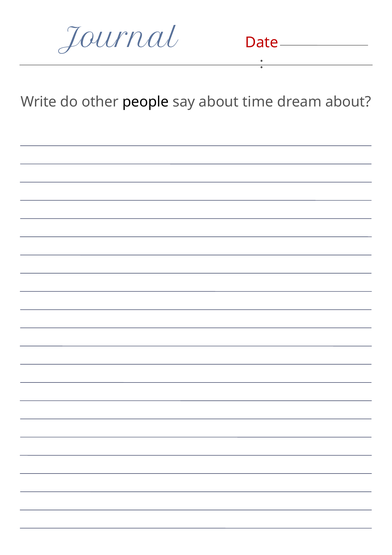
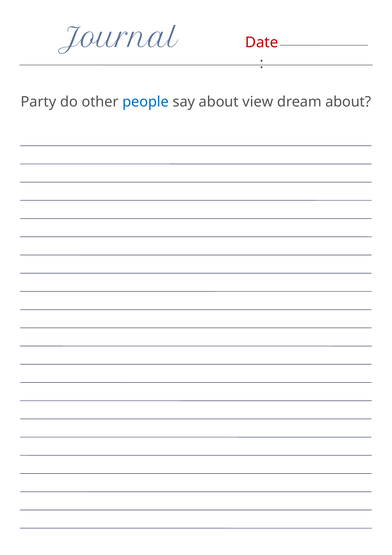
Write: Write -> Party (38, 102)
people colour: black -> blue (146, 102)
time: time -> view (258, 102)
